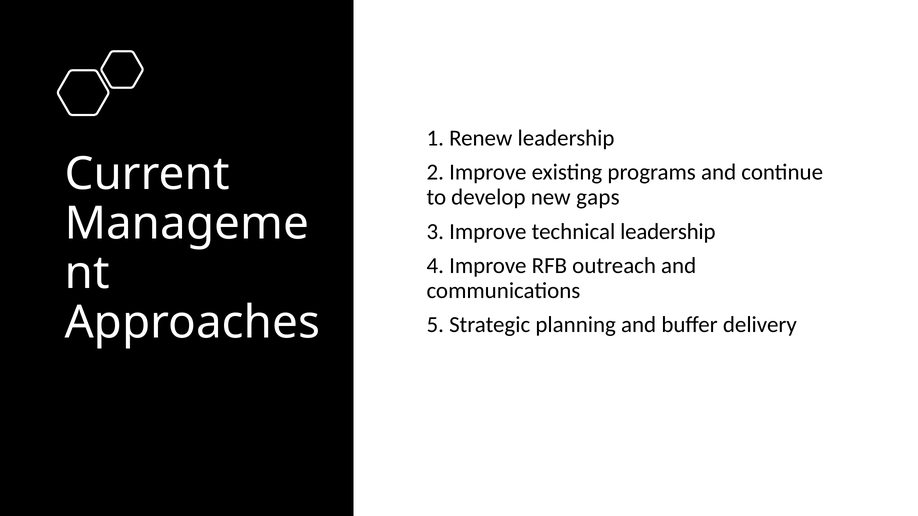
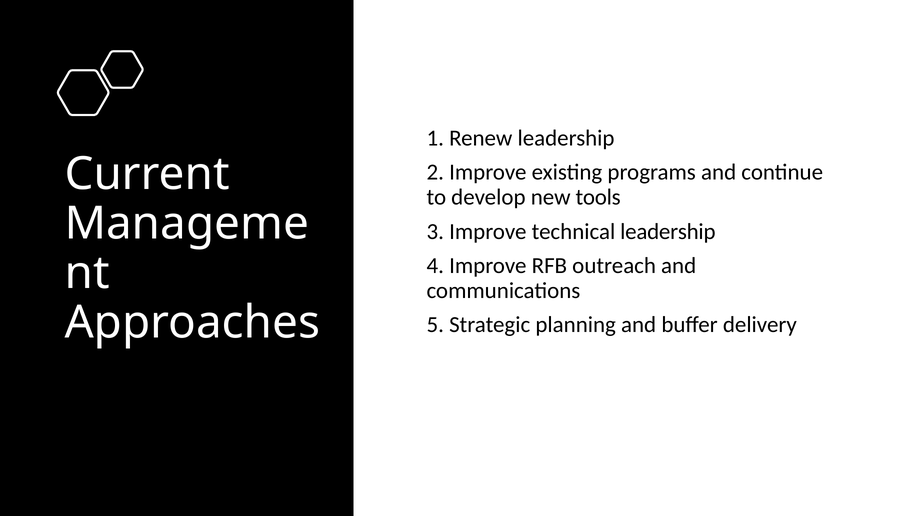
gaps: gaps -> tools (598, 197)
